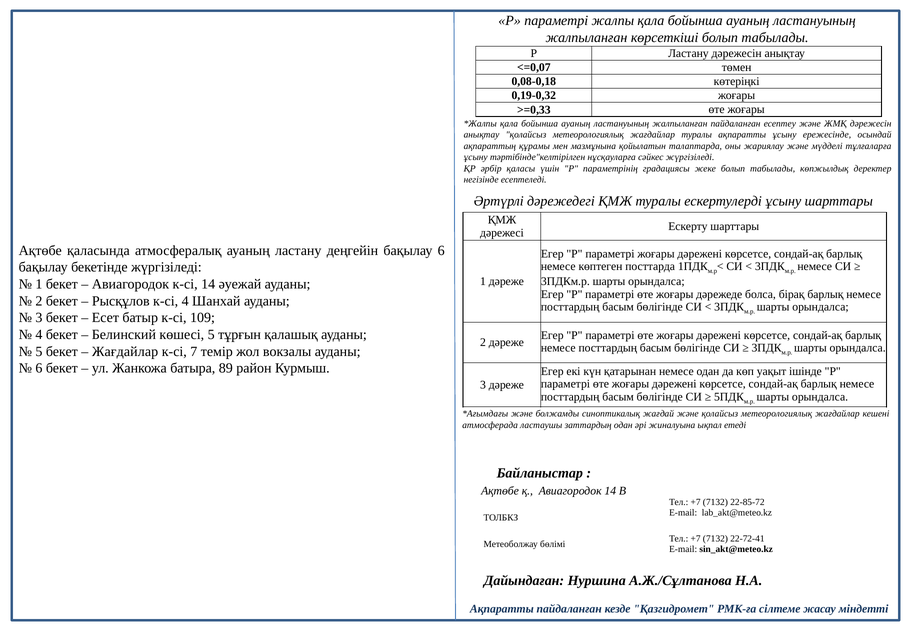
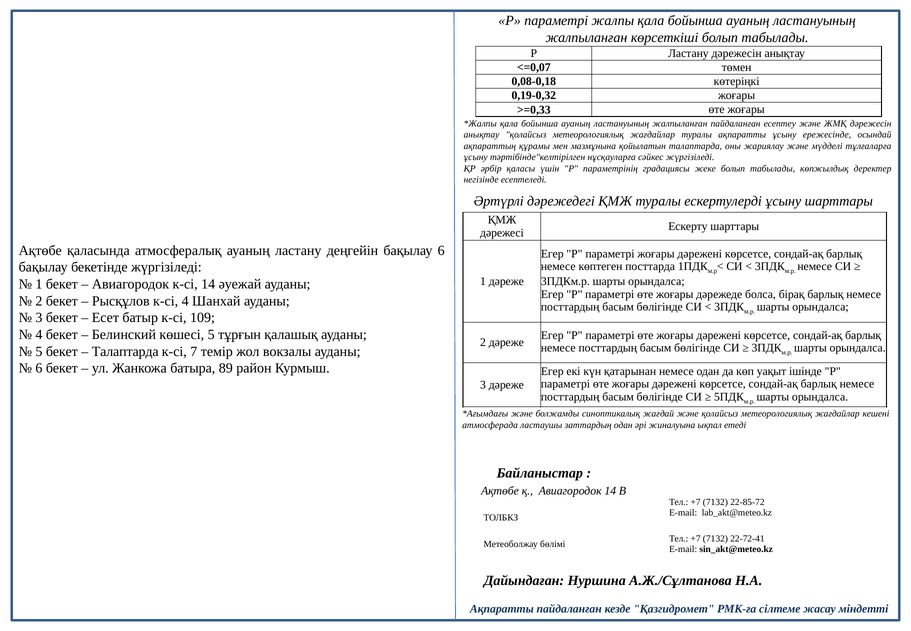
Жағдайлар: Жағдайлар -> Талаптарда (125, 351)
